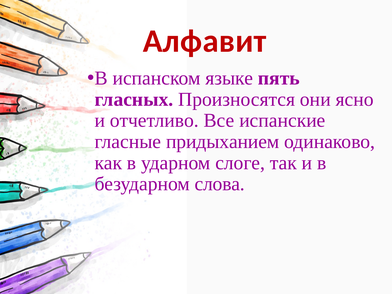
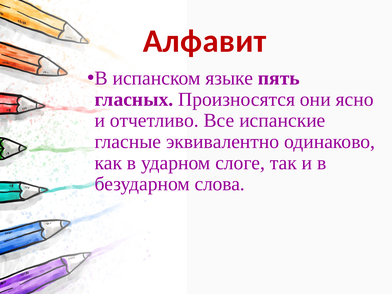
придыханием: придыханием -> эквивалентно (223, 142)
